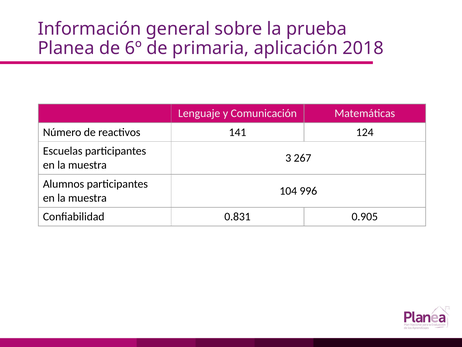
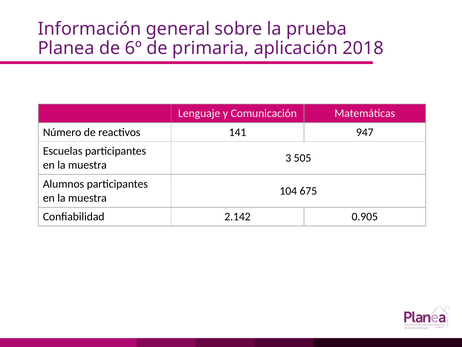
124: 124 -> 947 (365, 132)
267: 267 -> 505 (303, 158)
996: 996 -> 675 (308, 191)
0.831: 0.831 -> 2.142 (238, 216)
